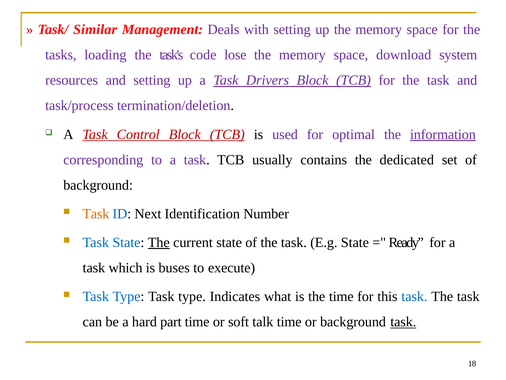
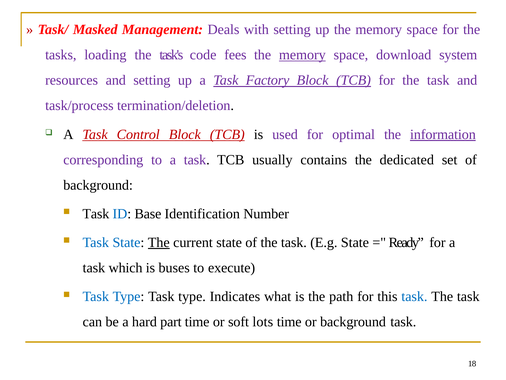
Similar: Similar -> Masked (95, 30)
lose: lose -> fees (235, 55)
memory underline: none -> present (302, 55)
Drivers: Drivers -> Factory (268, 80)
Task colour: orange -> black (96, 213)
Next: Next -> Base (148, 213)
the time: time -> path (341, 296)
talk: talk -> lots (263, 322)
task underline: present -> none (403, 322)
